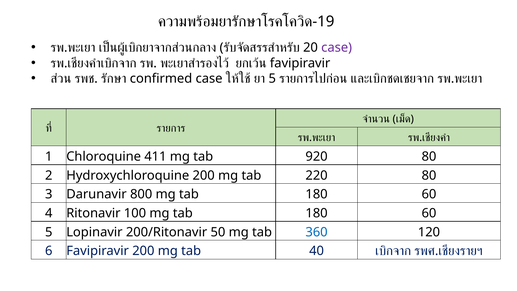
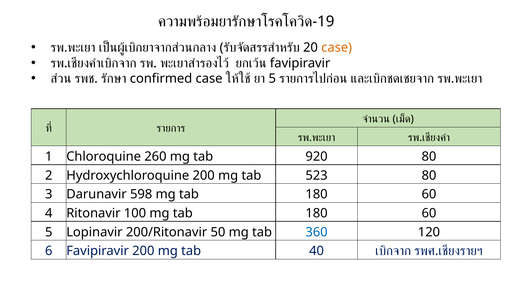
case colour: purple -> orange (337, 48)
411: 411 -> 260 (155, 156)
220: 220 -> 523 (317, 175)
800: 800 -> 598 (141, 194)
